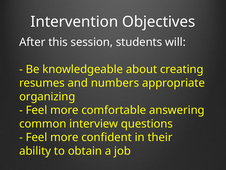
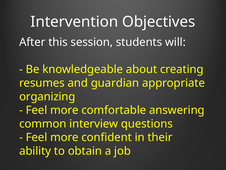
numbers: numbers -> guardian (115, 83)
